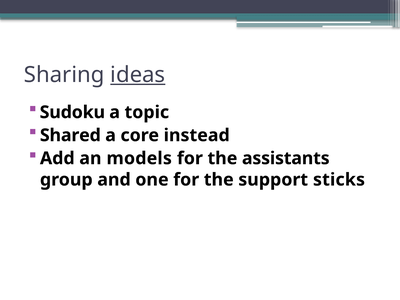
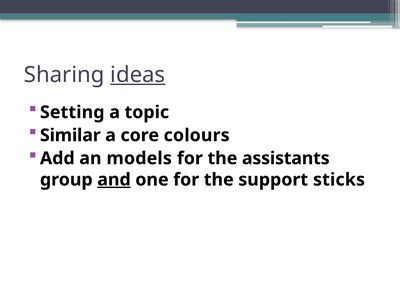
Sudoku: Sudoku -> Setting (72, 112)
Shared: Shared -> Similar (70, 135)
instead: instead -> colours (197, 135)
and underline: none -> present (114, 180)
